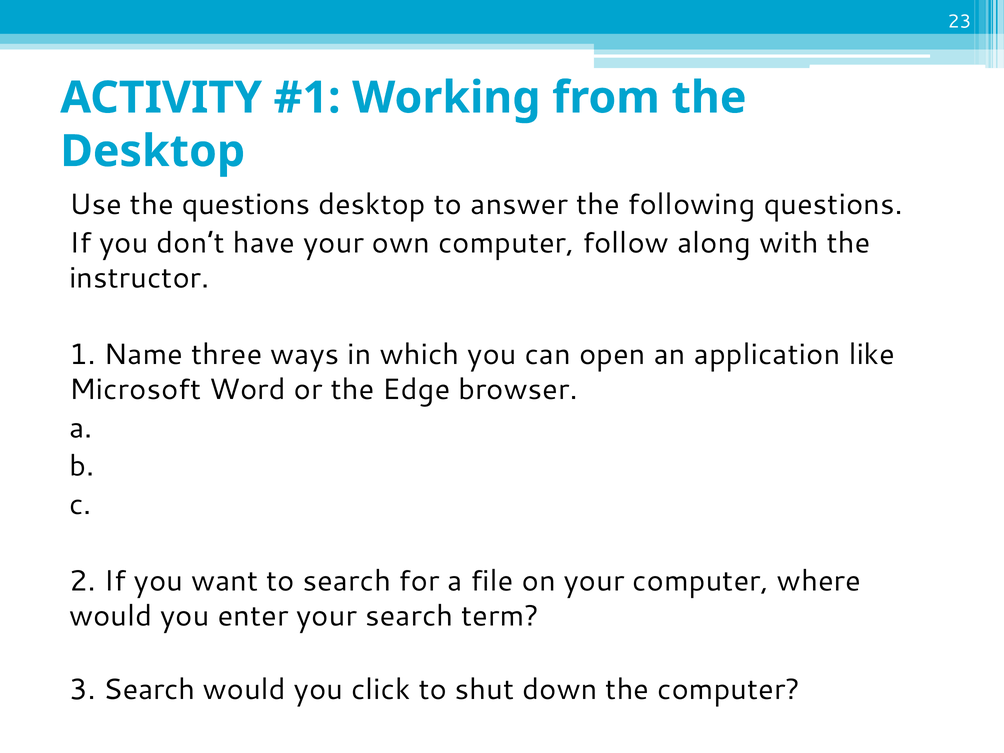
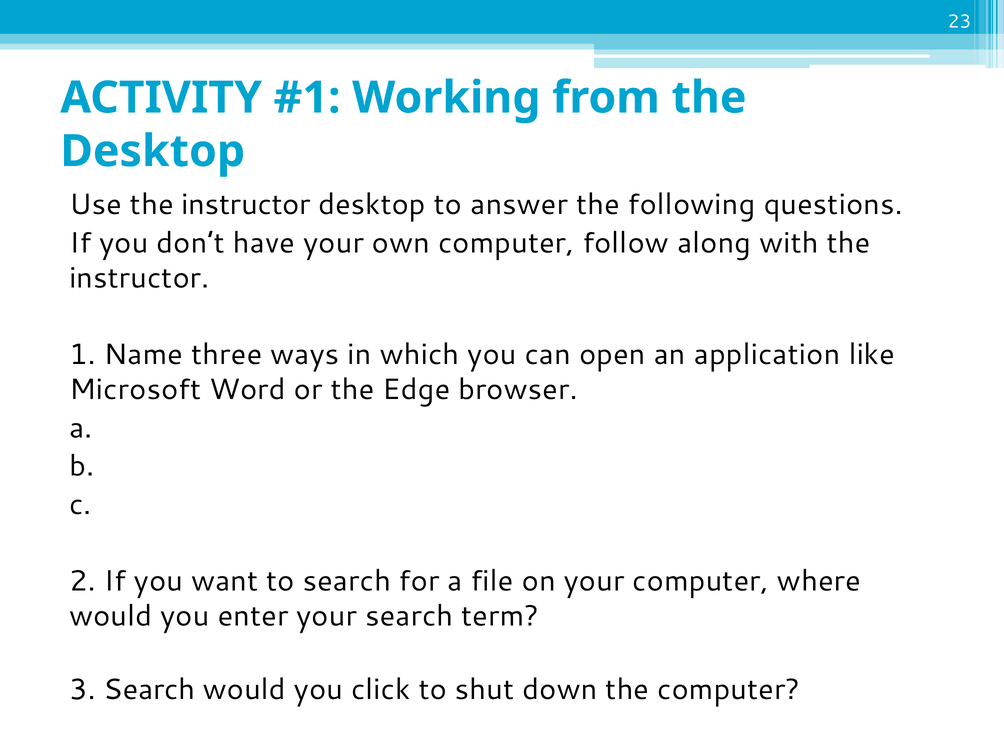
Use the questions: questions -> instructor (246, 205)
